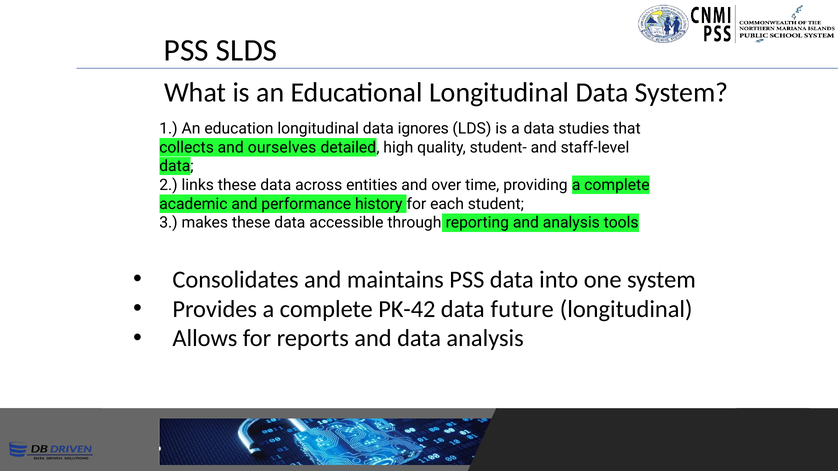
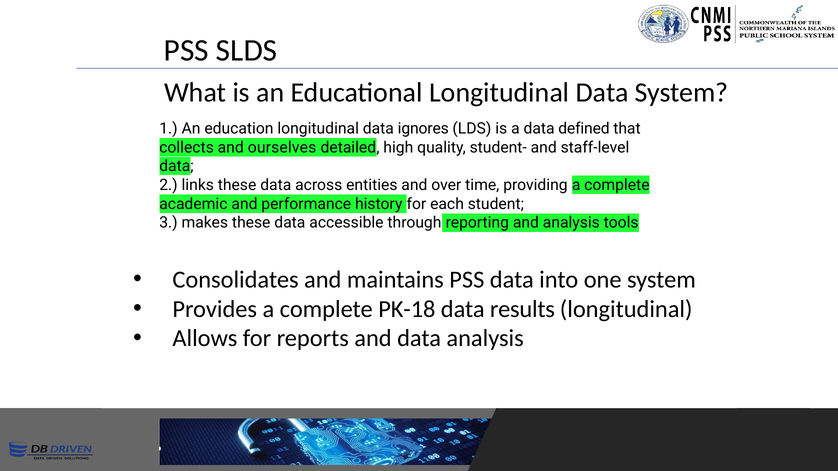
studies: studies -> defined (584, 129)
PK-42: PK-42 -> PK-18 (407, 309)
future: future -> results (522, 309)
